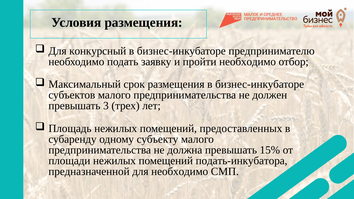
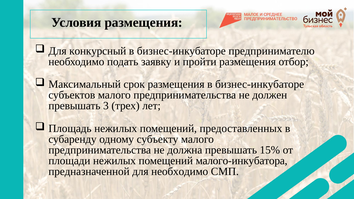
пройти необходимо: необходимо -> размещения (248, 62)
подать-инкубатора: подать-инкубатора -> малого-инкубатора (242, 161)
